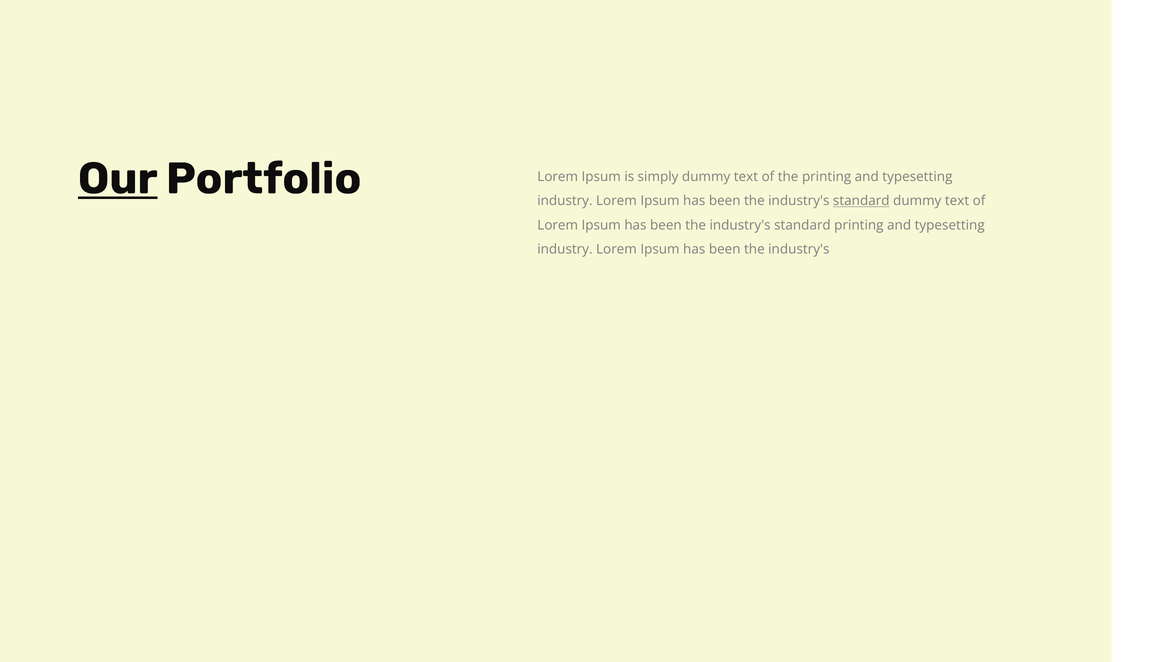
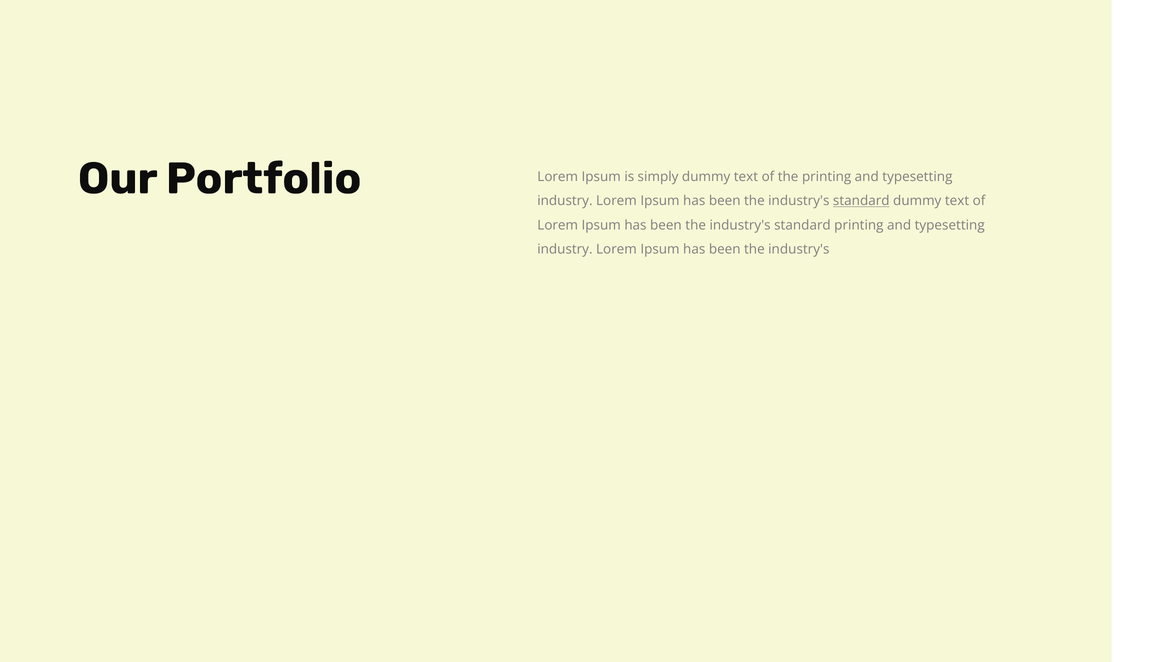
Our underline: present -> none (118, 179)
